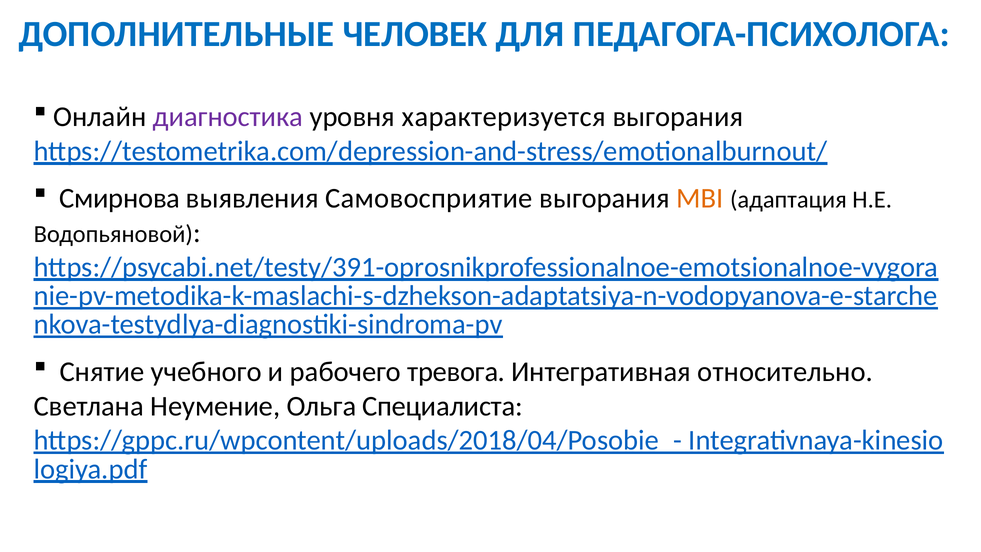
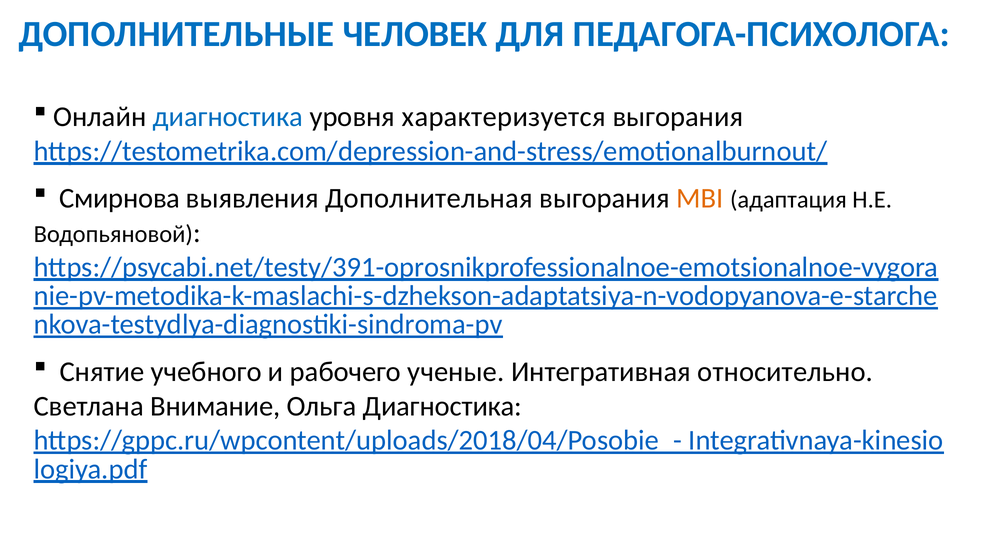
диагностика colour: purple -> blue (228, 117)
Самовосприятие: Самовосприятие -> Дополнительная (429, 198)
тревога: тревога -> ученые (456, 372)
Неумение: Неумение -> Внимание (215, 406)
Ольга Специалиста: Специалиста -> Диагностика (442, 406)
